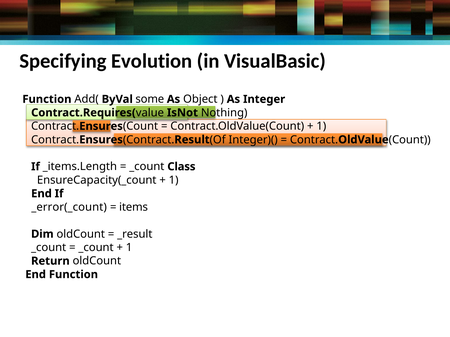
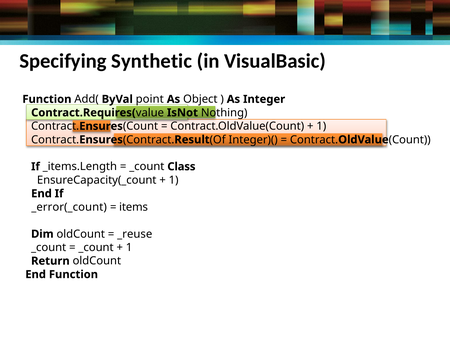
Evolution: Evolution -> Synthetic (152, 61)
some: some -> point (150, 99)
_result: _result -> _reuse (135, 234)
